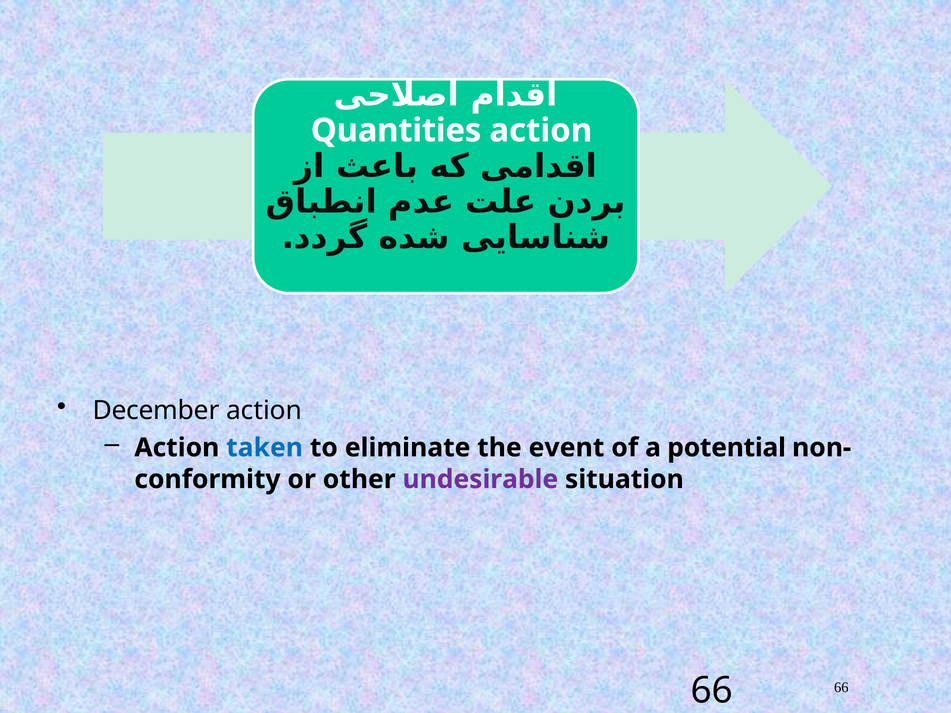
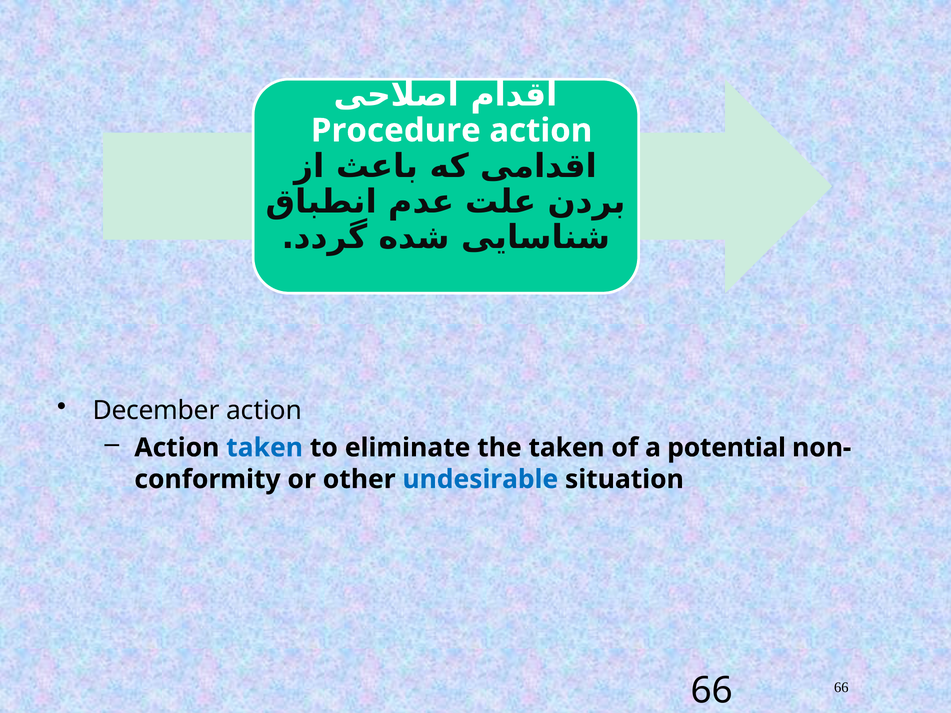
Quantities: Quantities -> Procedure (396, 131)
the event: event -> taken (567, 448)
undesirable colour: purple -> blue (480, 480)
